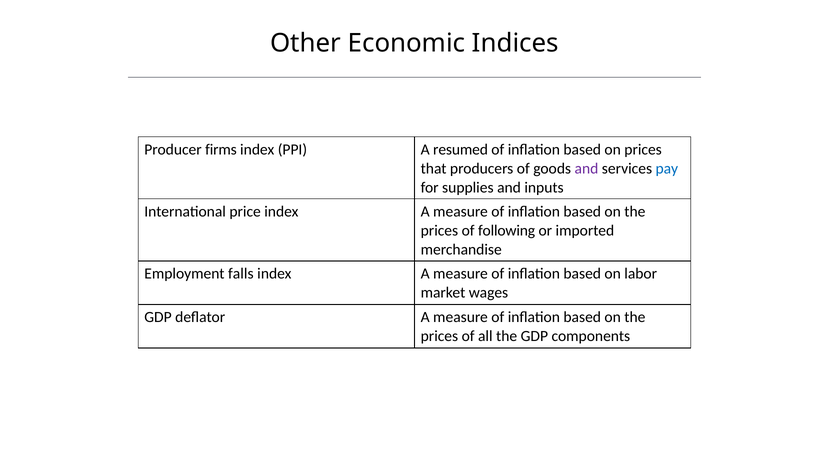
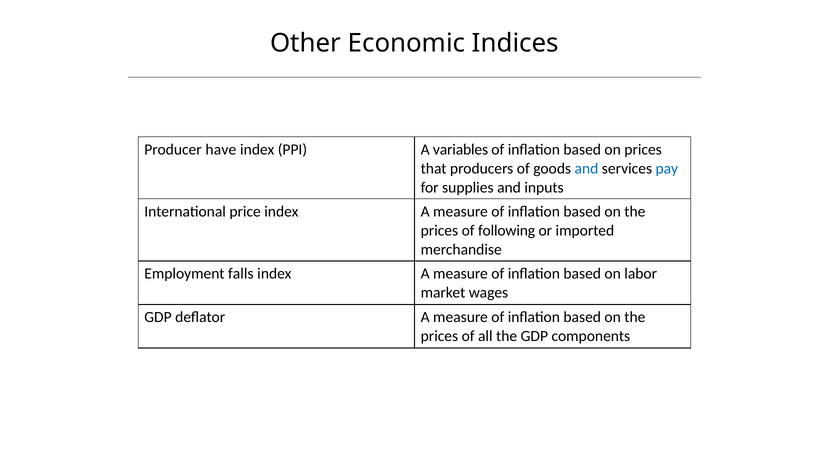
firms: firms -> have (221, 150)
resumed: resumed -> variables (461, 150)
and colour: purple -> blue (586, 169)
